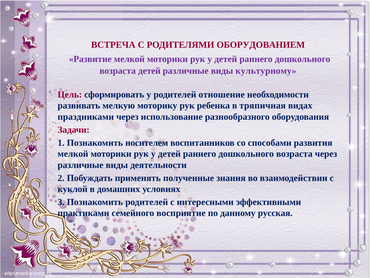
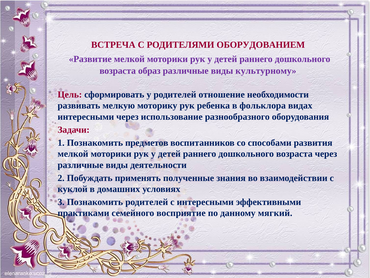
возраста детей: детей -> образ (149, 71)
тряпичная: тряпичная -> фольклора (263, 105)
праздниками: праздниками -> интересными (86, 117)
носителем: носителем -> предметов (147, 142)
русская: русская -> мягкий (275, 213)
